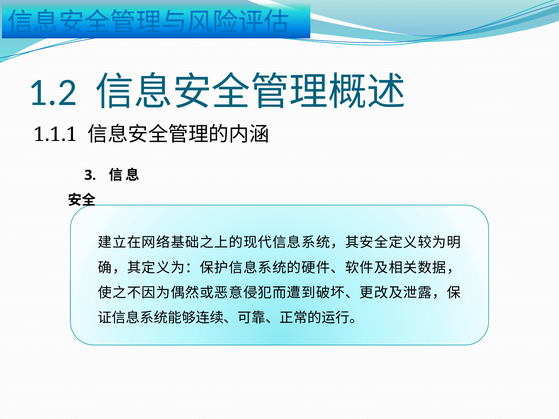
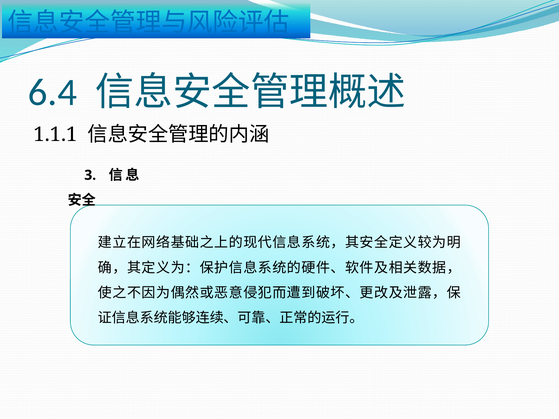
1.2: 1.2 -> 6.4 (52, 92)
